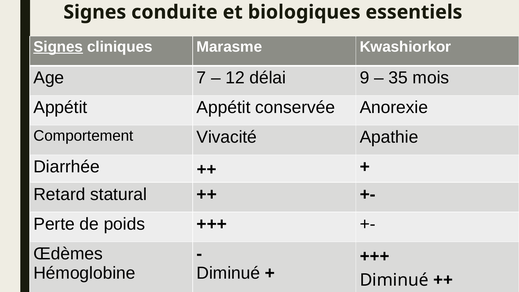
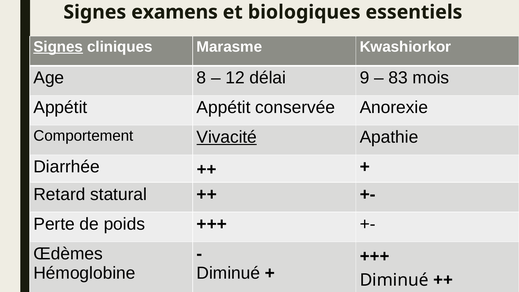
conduite: conduite -> examens (175, 12)
7: 7 -> 8 (201, 78)
35: 35 -> 83 (398, 78)
Vivacité underline: none -> present (227, 137)
